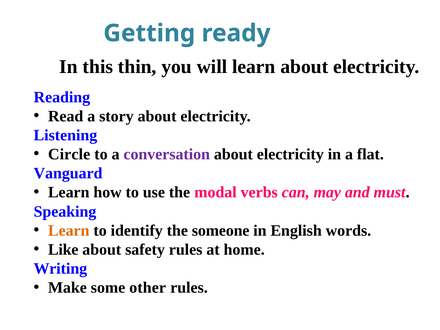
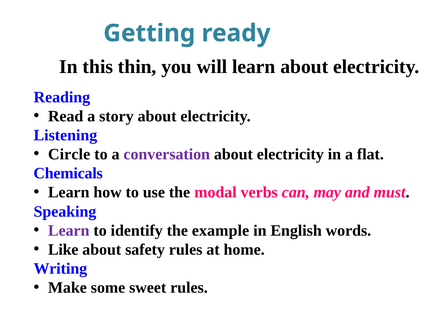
Vanguard: Vanguard -> Chemicals (68, 173)
Learn colour: orange -> purple (69, 231)
someone: someone -> example (221, 231)
other: other -> sweet (148, 288)
